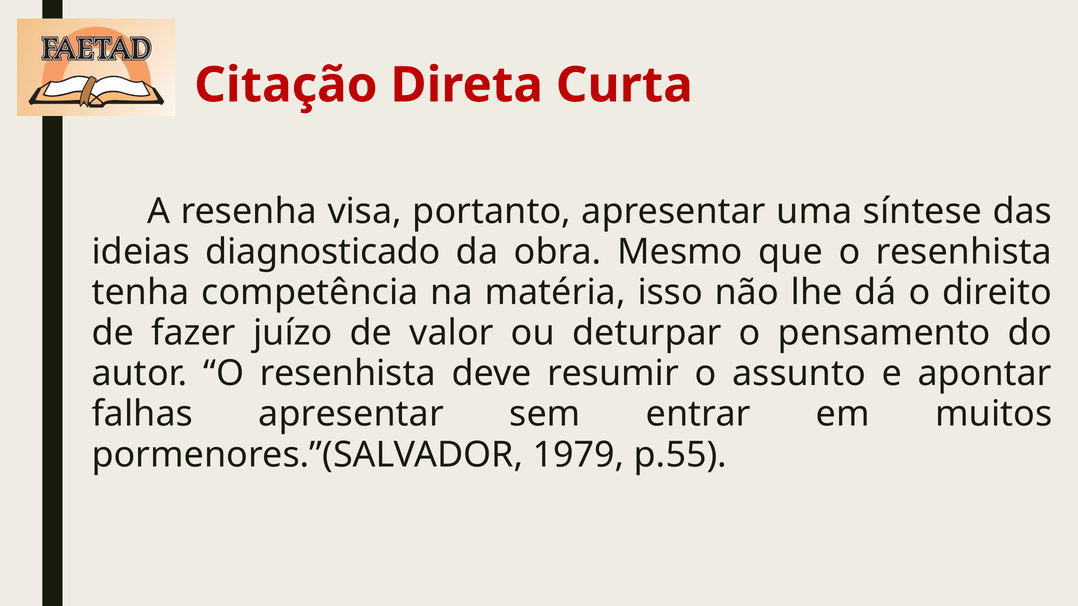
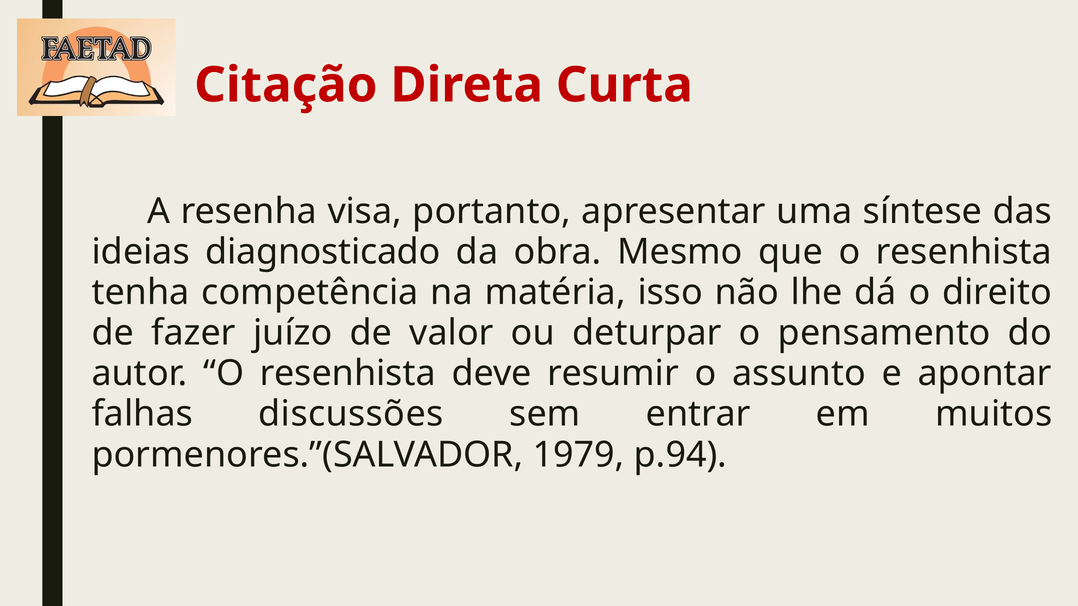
falhas apresentar: apresentar -> discussões (351, 414)
p.55: p.55 -> p.94 (680, 455)
